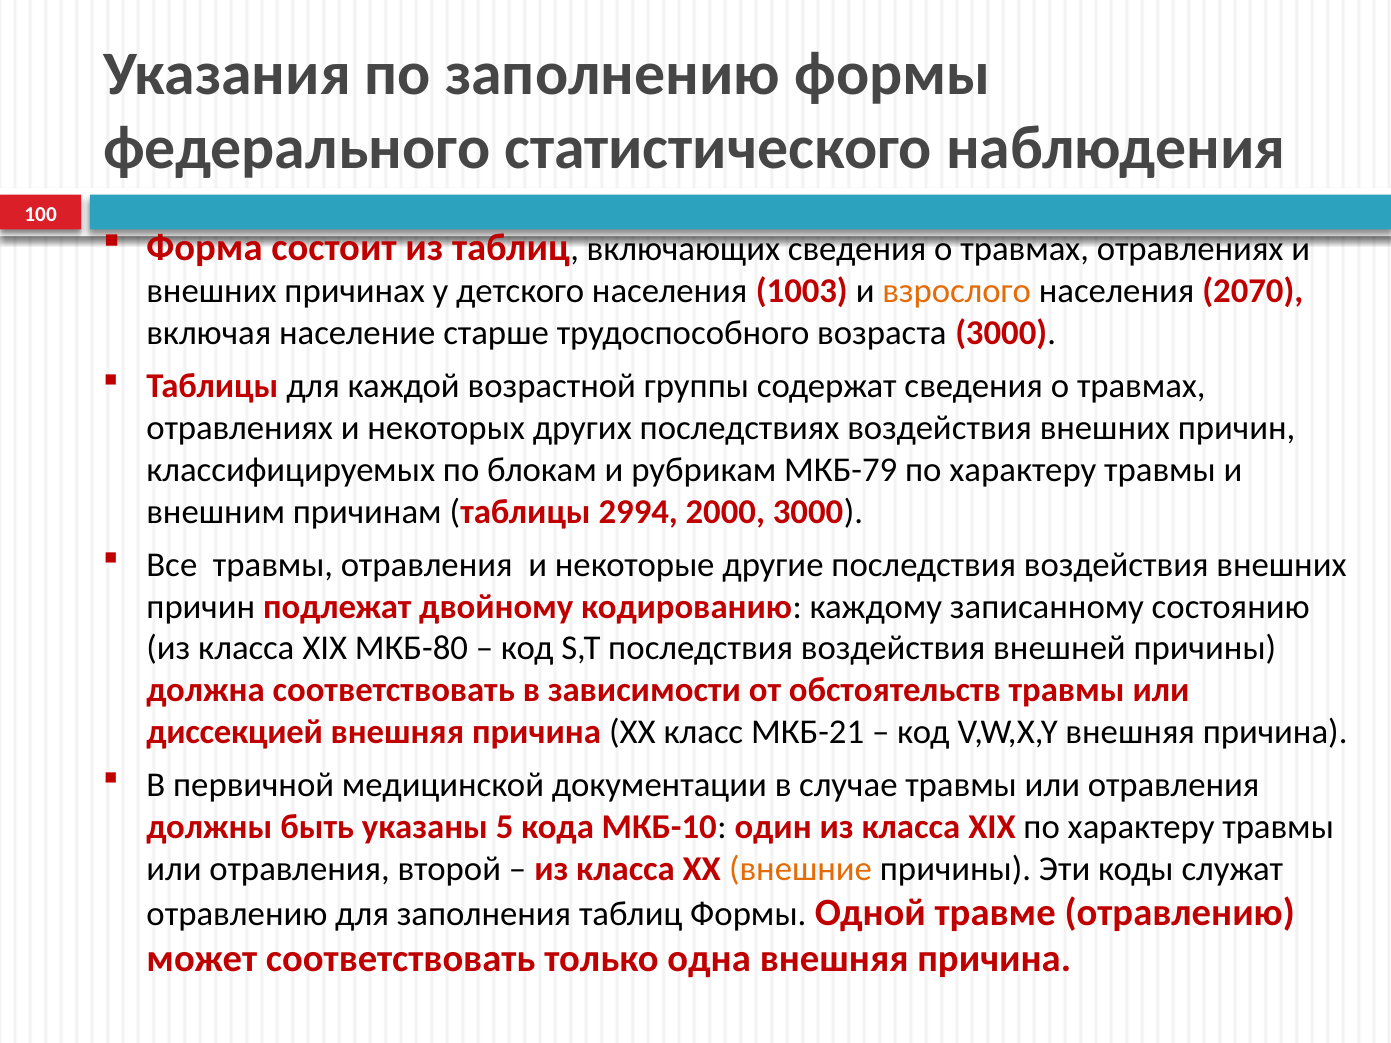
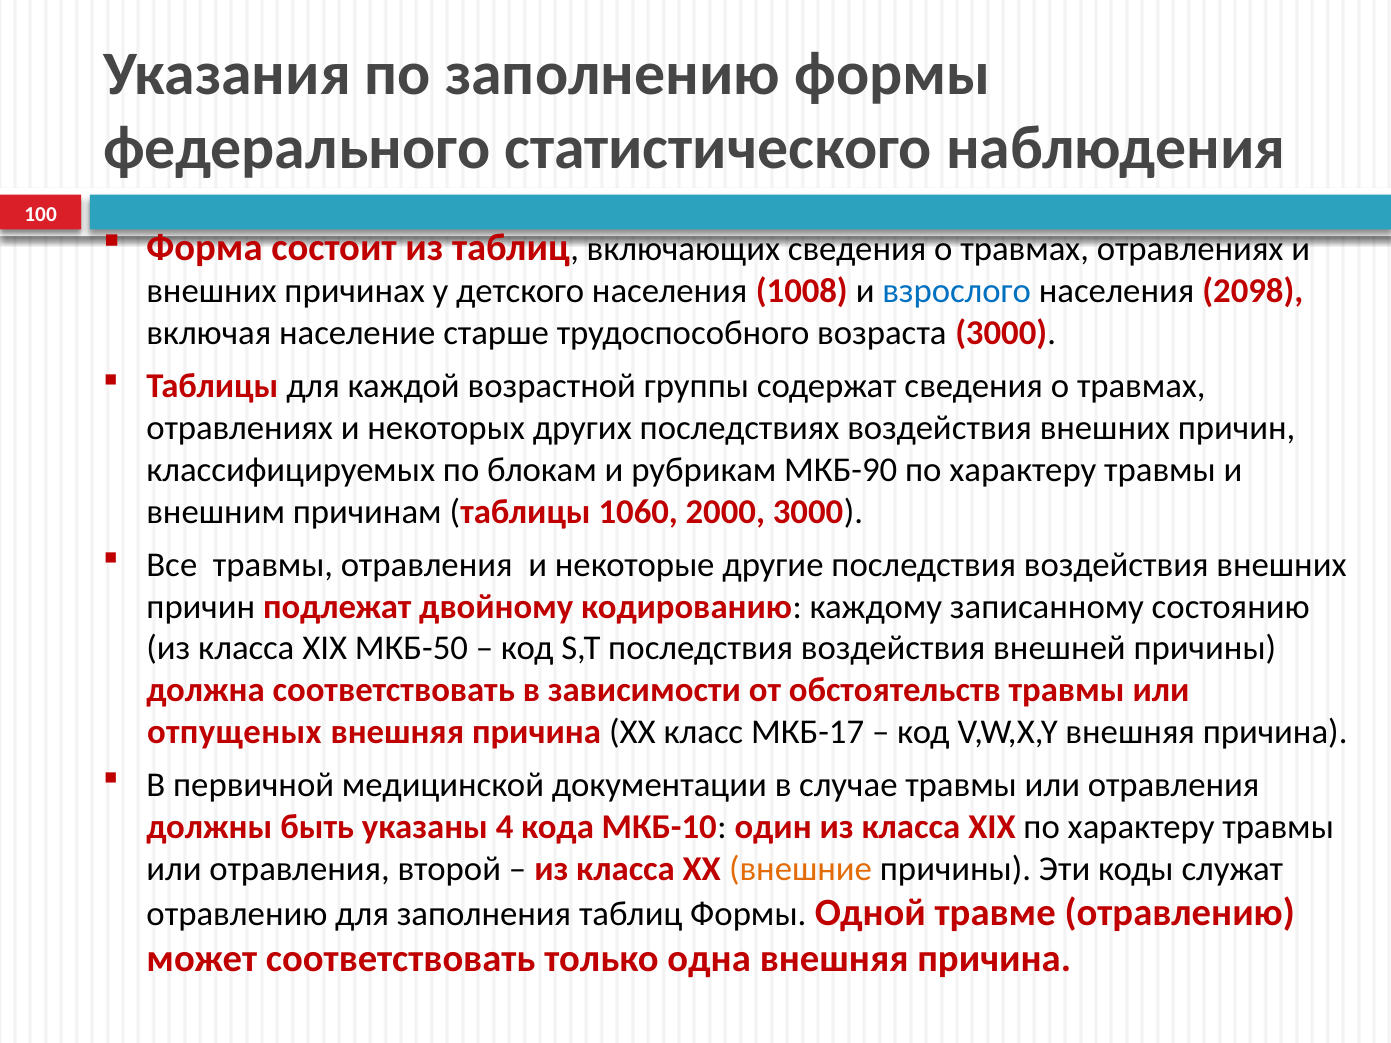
1003: 1003 -> 1008 (802, 291)
взрослого colour: orange -> blue (957, 291)
2070: 2070 -> 2098 (1253, 291)
МКБ-79: МКБ-79 -> МКБ-90 (841, 470)
2994: 2994 -> 1060 (638, 512)
МКБ-80: МКБ-80 -> МКБ-50 (411, 648)
диссекцией: диссекцией -> отпущеных (234, 732)
МКБ-21: МКБ-21 -> МКБ-17 (808, 732)
5: 5 -> 4 (505, 827)
